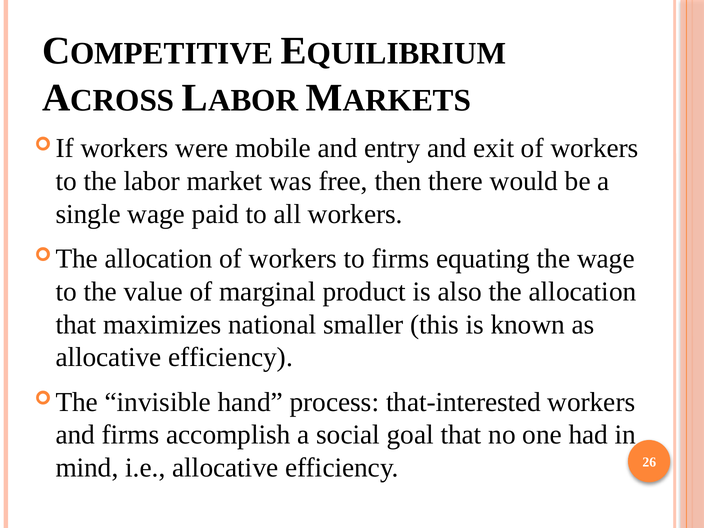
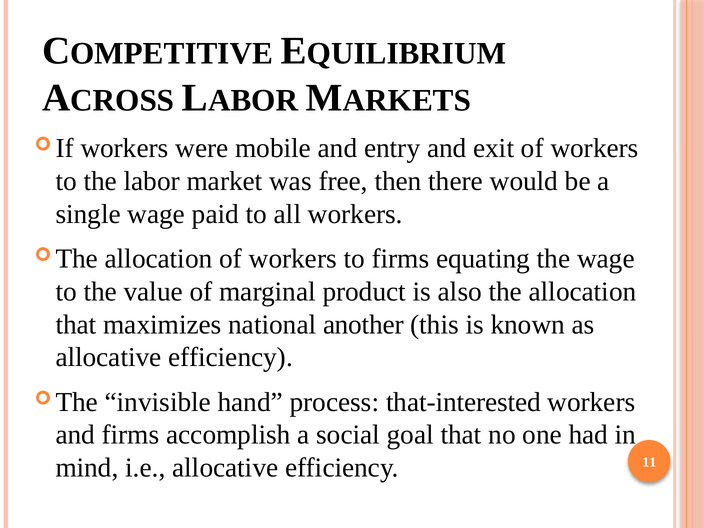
smaller: smaller -> another (363, 324)
26: 26 -> 11 (649, 462)
